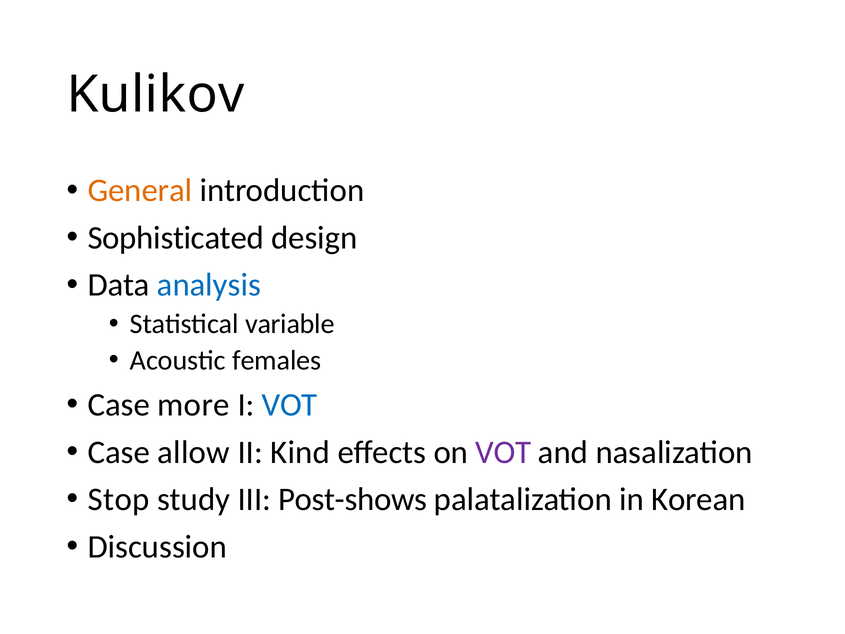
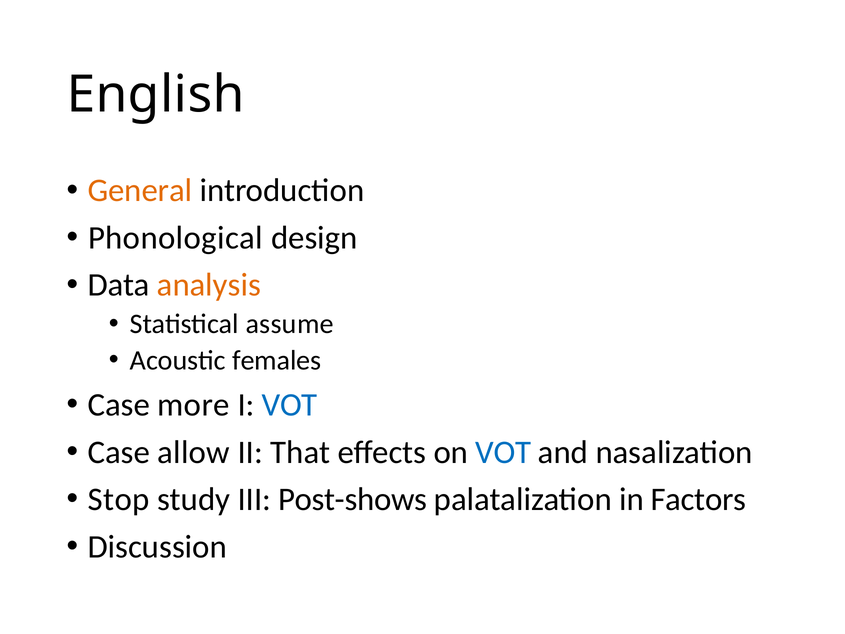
Kulikov: Kulikov -> English (156, 95)
Sophisticated: Sophisticated -> Phonological (175, 238)
analysis colour: blue -> orange (209, 285)
variable: variable -> assume (290, 324)
Kind: Kind -> That (300, 452)
VOT colour: purple -> blue (503, 452)
Korean: Korean -> Factors (698, 499)
